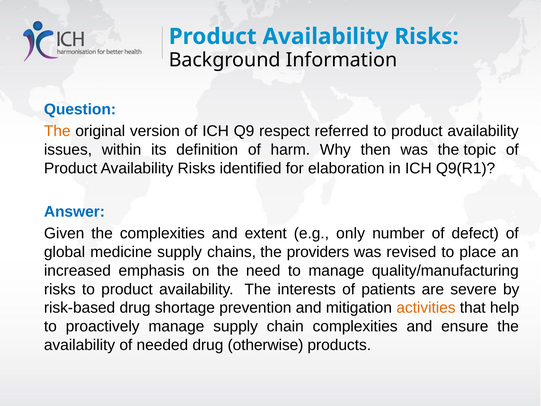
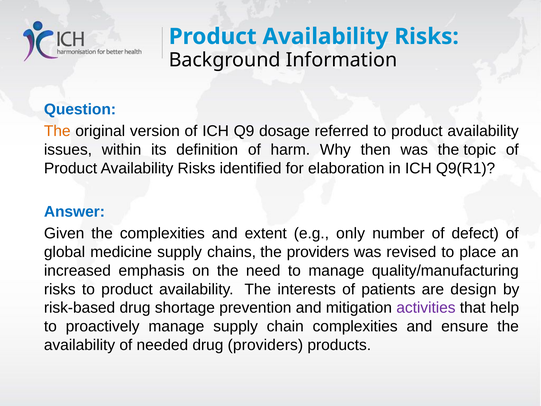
respect: respect -> dosage (284, 131)
severe: severe -> design (473, 289)
activities colour: orange -> purple (426, 308)
drug otherwise: otherwise -> providers (265, 345)
